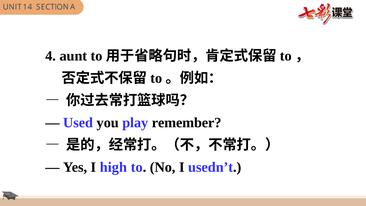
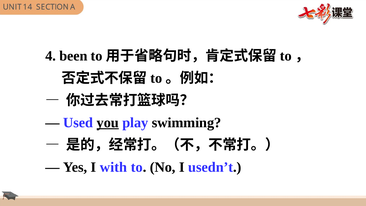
aunt: aunt -> been (73, 56)
you underline: none -> present (108, 123)
remember: remember -> swimming (187, 123)
high: high -> with (114, 167)
